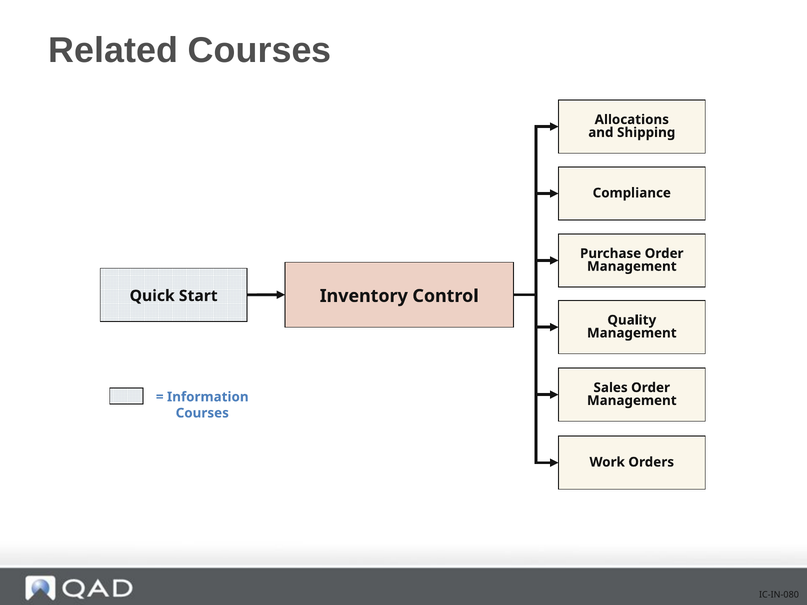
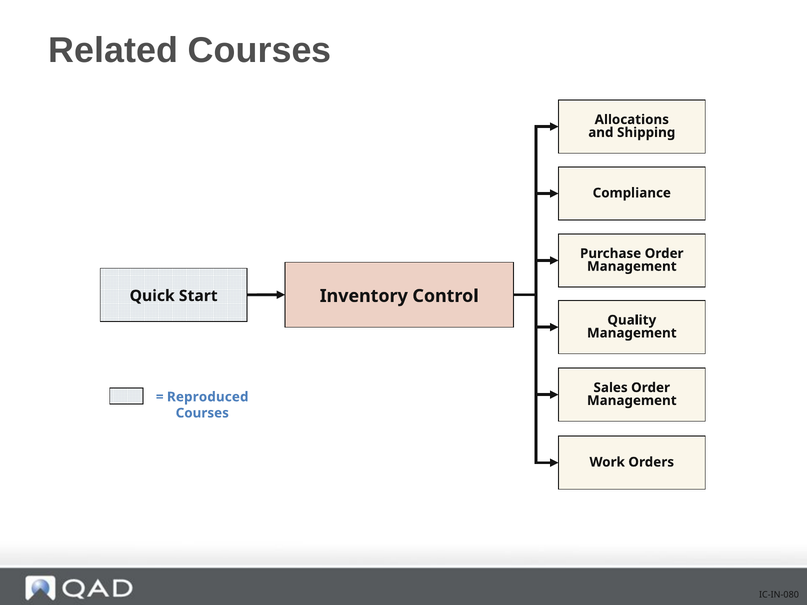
Information: Information -> Reproduced (208, 397)
